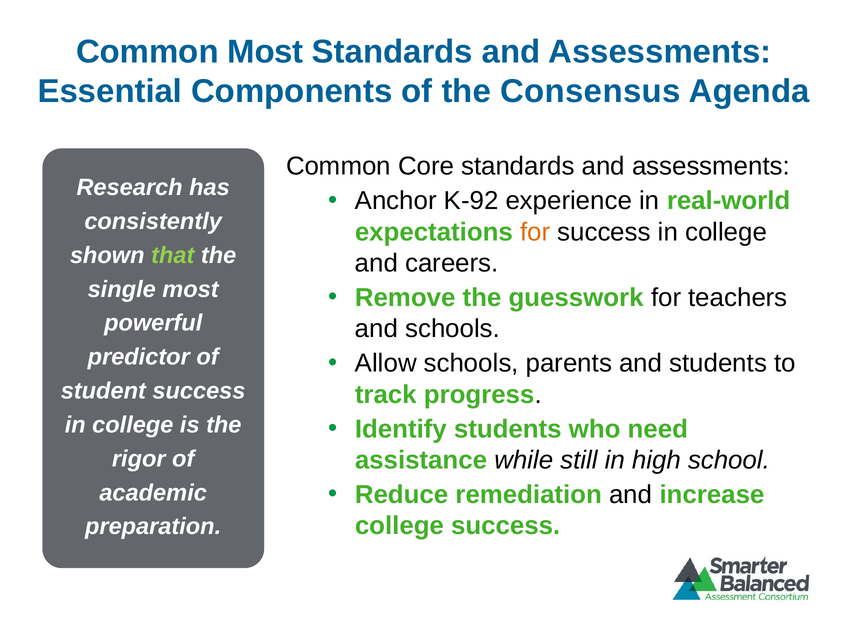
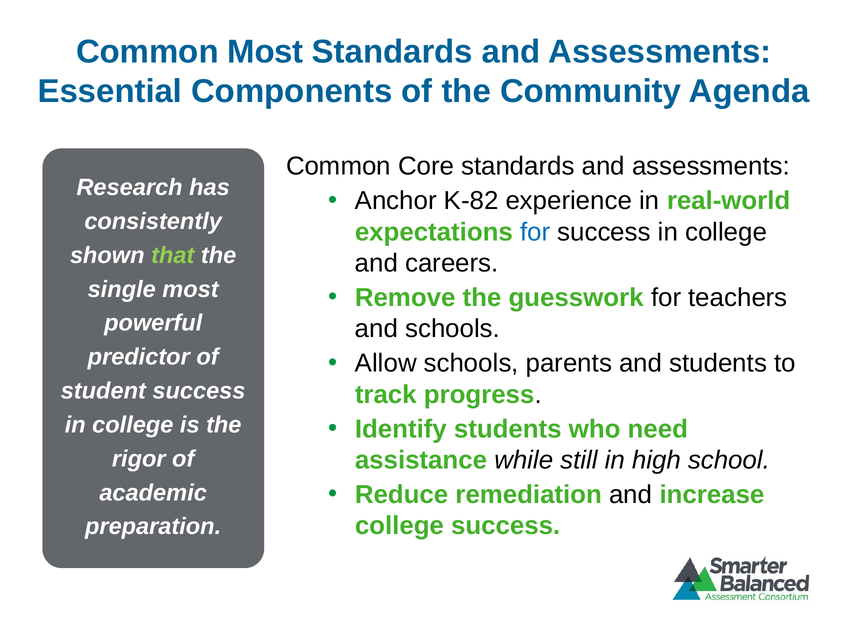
Consensus: Consensus -> Community (591, 91)
K-92: K-92 -> K-82 (471, 201)
for colour: orange -> blue (535, 232)
